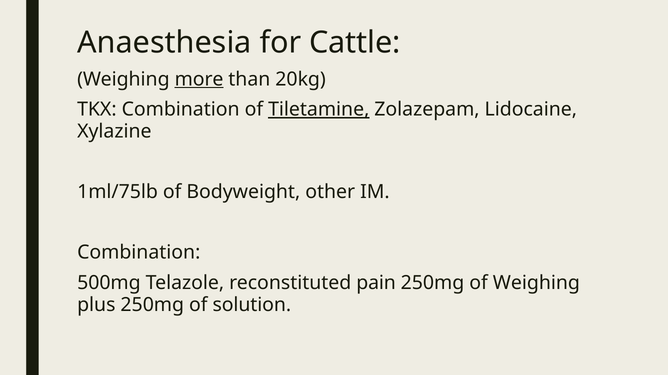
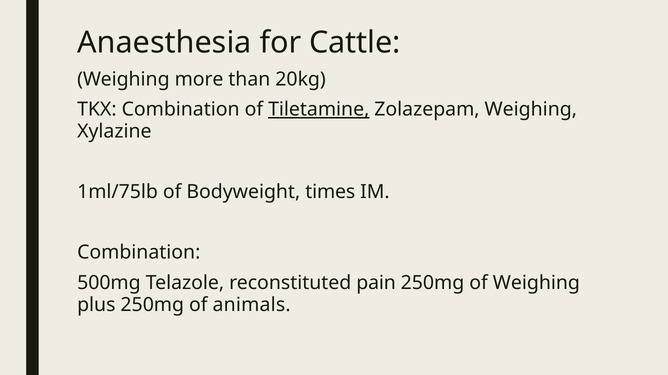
more underline: present -> none (199, 79)
Zolazepam Lidocaine: Lidocaine -> Weighing (531, 110)
other: other -> times (330, 192)
solution: solution -> animals (252, 305)
